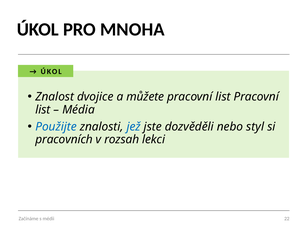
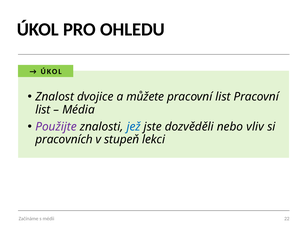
MNOHA: MNOHA -> OHLEDU (132, 29)
Použijte colour: blue -> purple (56, 126)
styl: styl -> vliv (255, 126)
rozsah: rozsah -> stupeň (122, 139)
